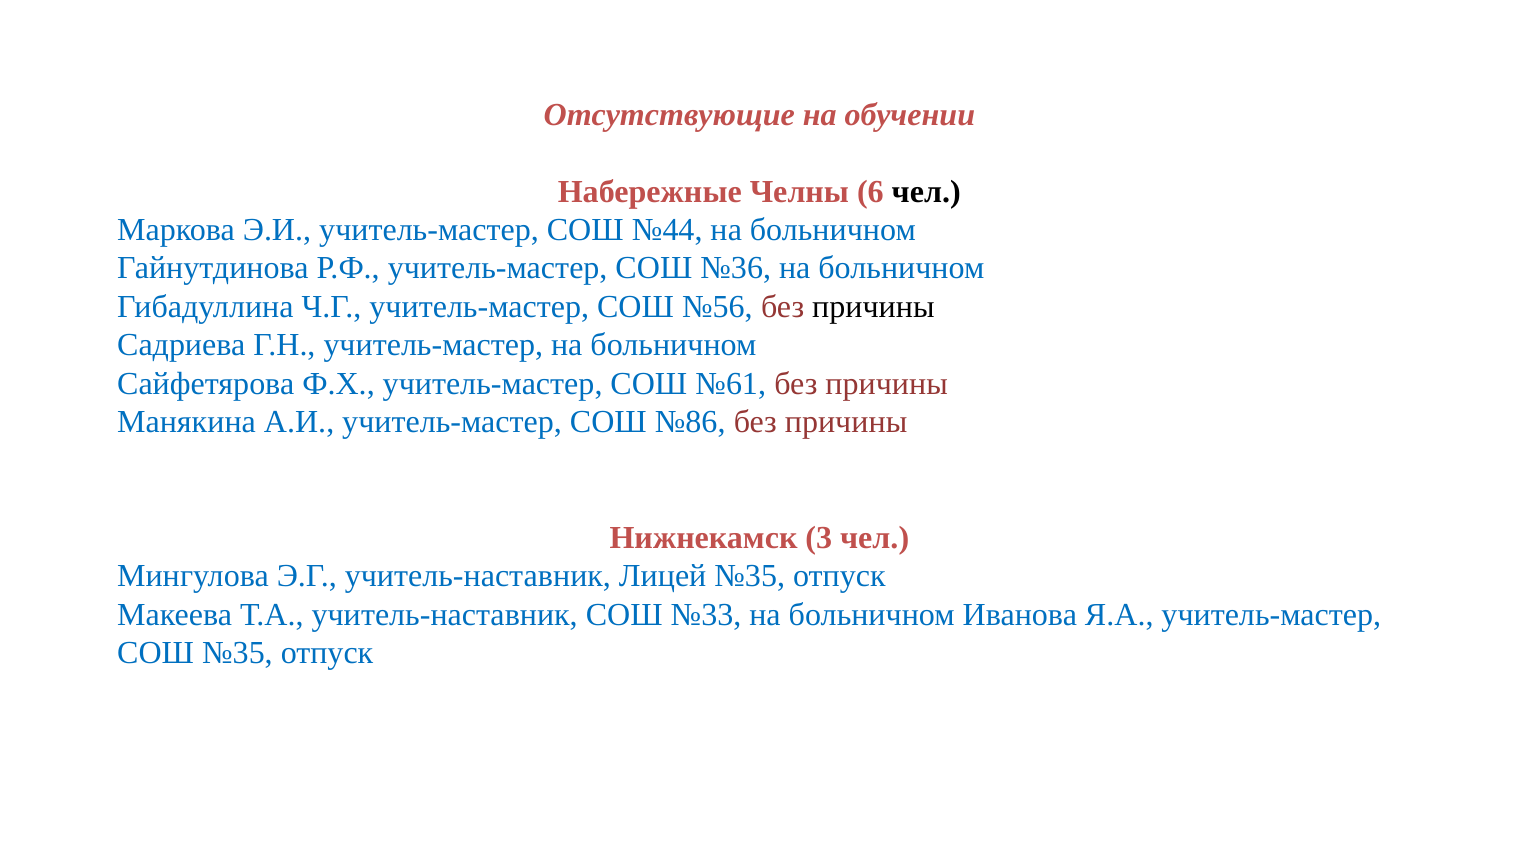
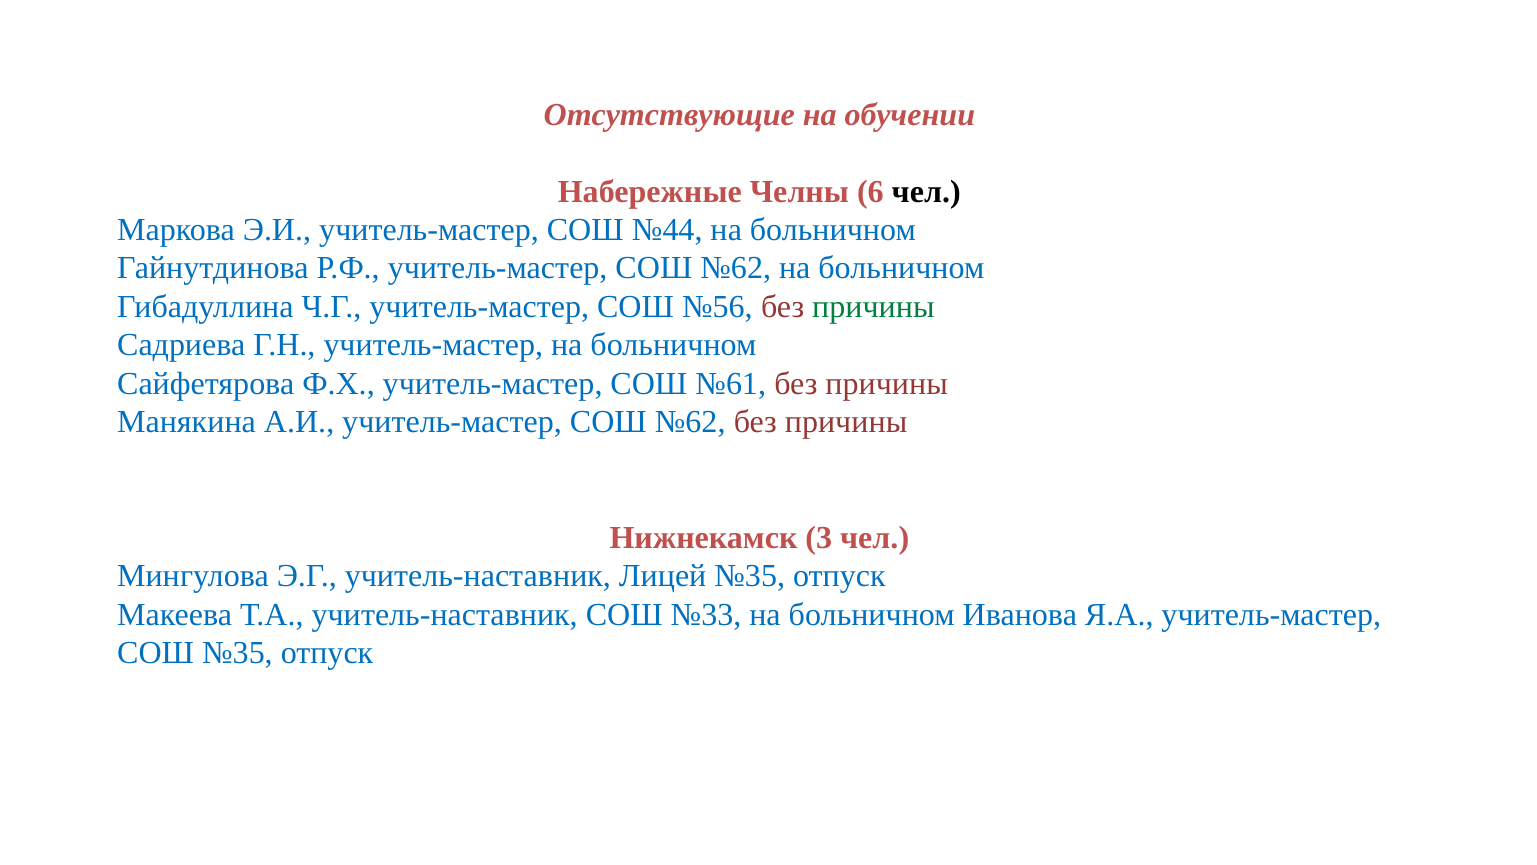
Р.Ф учитель-мастер СОШ №36: №36 -> №62 (736, 268)
причины colour: black -> green (873, 307)
А.И учитель-мастер СОШ №86: №86 -> №62 (690, 422)
